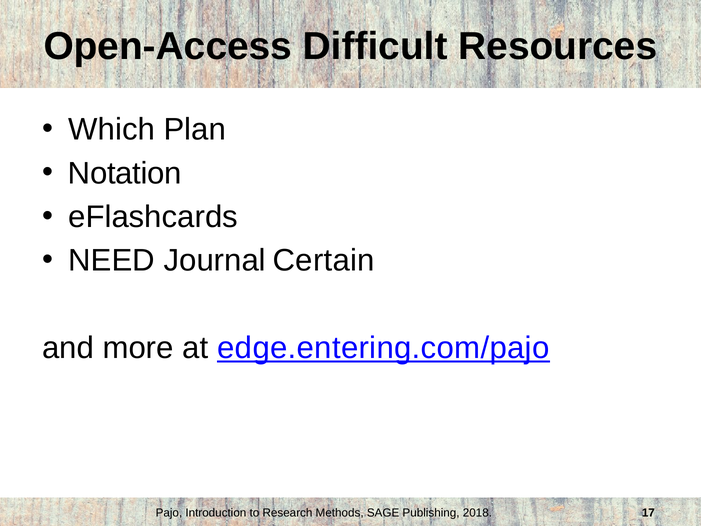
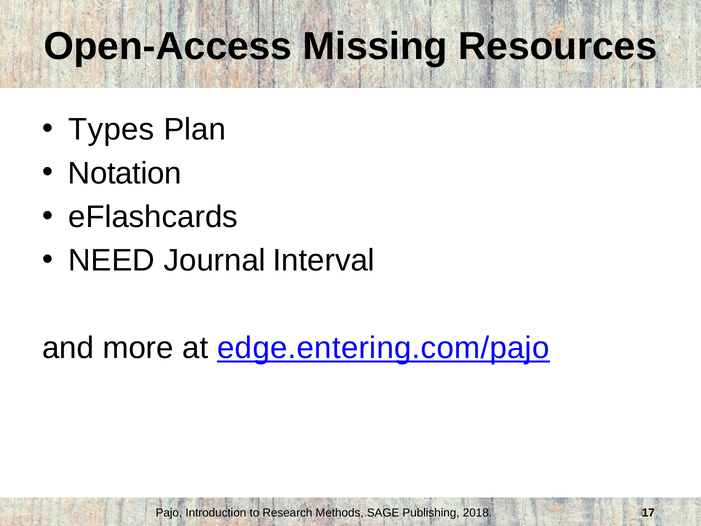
Difficult: Difficult -> Missing (375, 47)
Which: Which -> Types (111, 130)
Certain: Certain -> Interval (324, 260)
